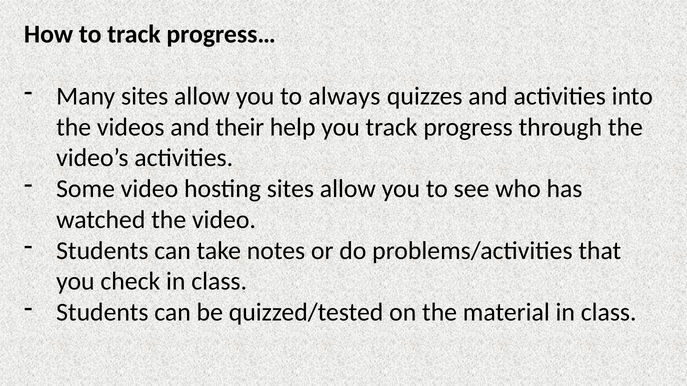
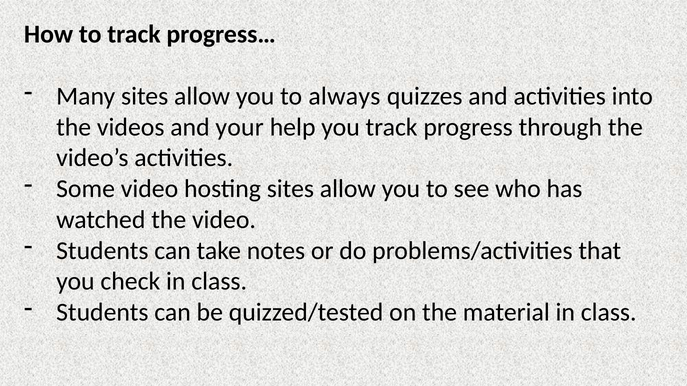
their: their -> your (240, 127)
